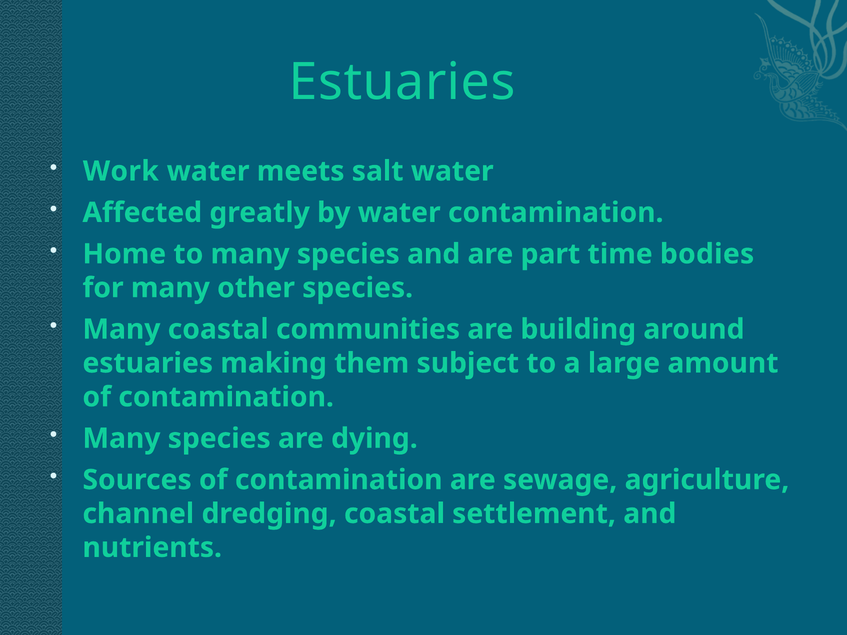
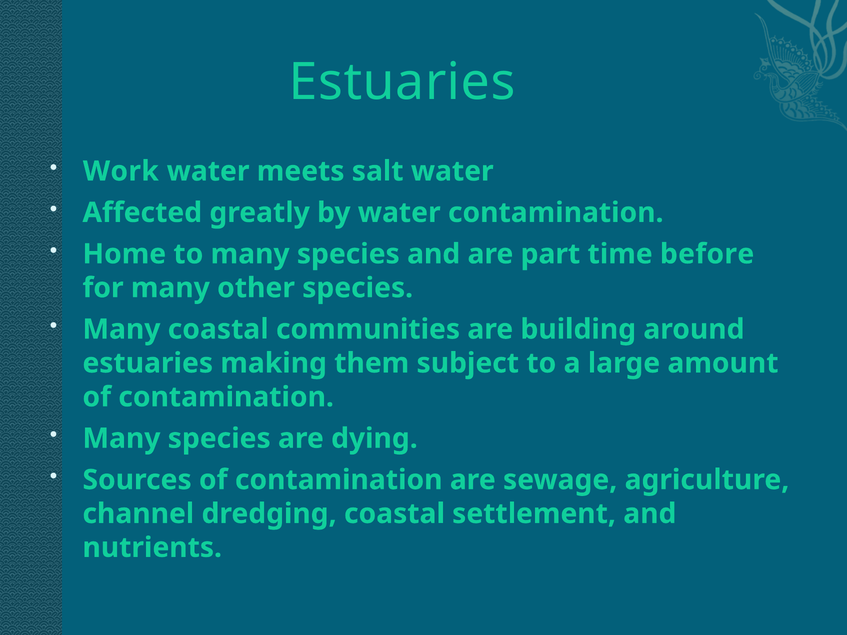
bodies: bodies -> before (707, 254)
